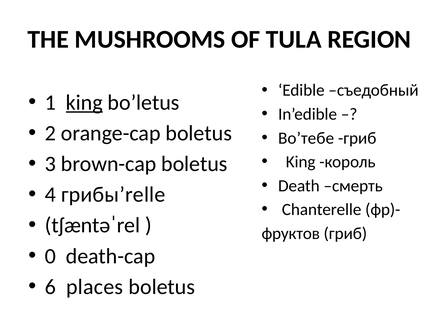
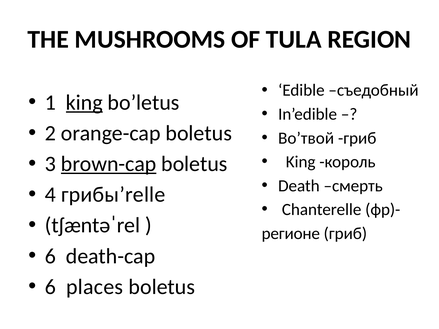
Bo’тебе: Bo’тебе -> Bo’твой (306, 138)
brown-cap underline: none -> present (109, 164)
фруктов: фруктов -> регионе (291, 234)
0: 0 -> 6 (50, 256)
